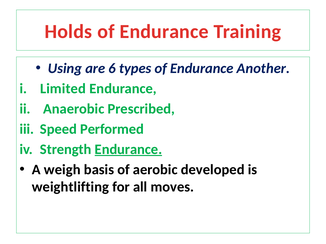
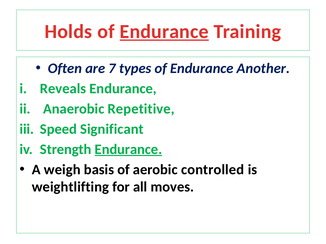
Endurance underline: none -> present (164, 32)
Using: Using -> Often (65, 68)
6: 6 -> 7 (112, 68)
Limited: Limited -> Reveals (63, 89)
Prescribed: Prescribed -> Repetitive (141, 109)
Performed: Performed -> Significant (112, 129)
developed: developed -> controlled (213, 170)
